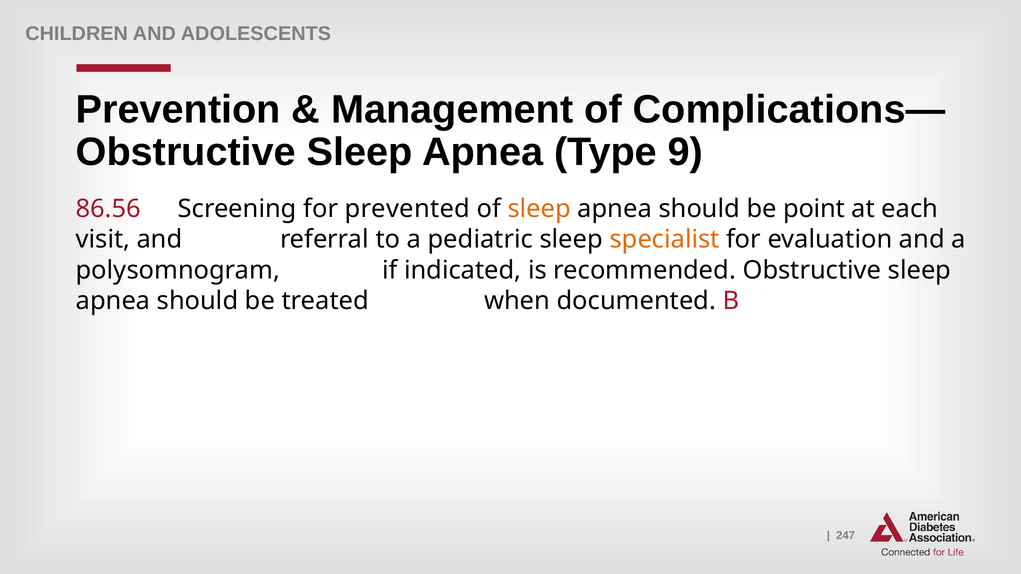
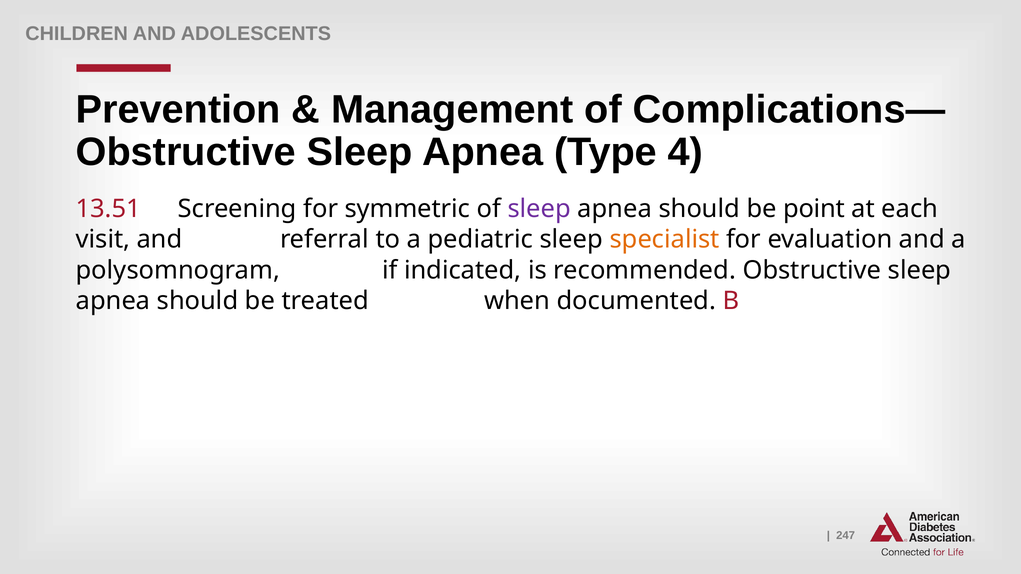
9: 9 -> 4 (686, 152)
86.56: 86.56 -> 13.51 (108, 209)
prevented: prevented -> symmetric (407, 209)
sleep colour: orange -> purple (539, 209)
